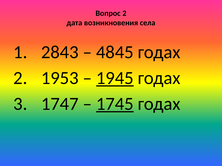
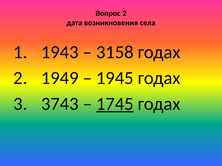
2843: 2843 -> 1943 (60, 52)
4845: 4845 -> 3158 (115, 52)
1953: 1953 -> 1949 (60, 78)
1945 underline: present -> none (115, 78)
1747: 1747 -> 3743 (60, 104)
